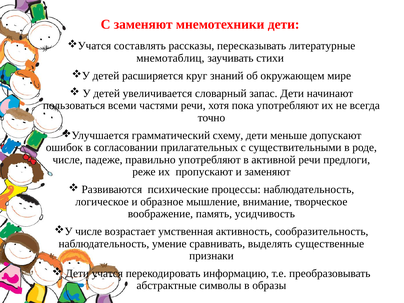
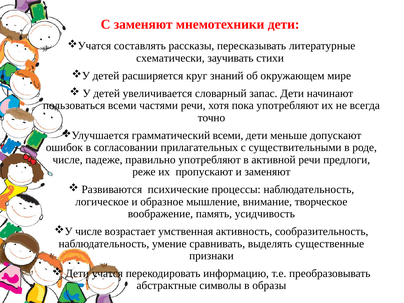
мнемотаблиц: мнемотаблиц -> схематически (170, 58)
грамматический схему: схему -> всеми (228, 135)
